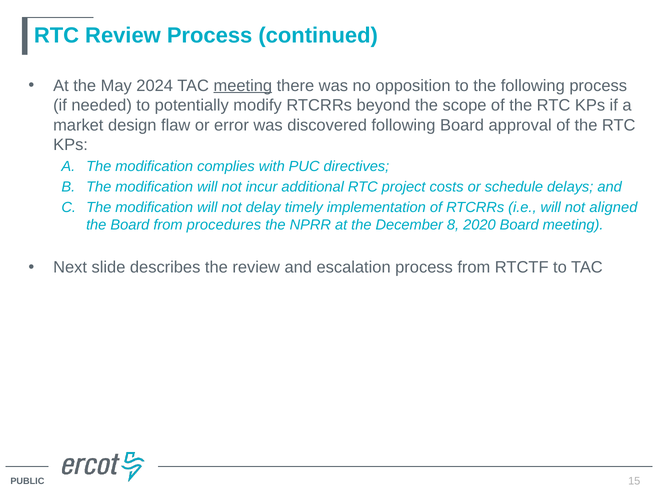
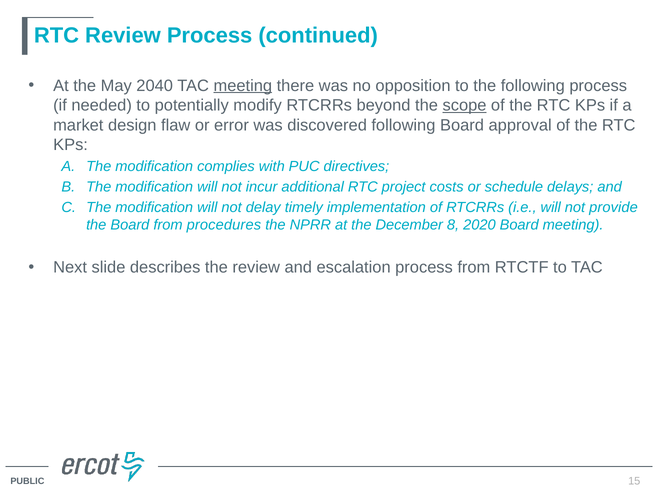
2024: 2024 -> 2040 (155, 86)
scope underline: none -> present (465, 105)
aligned: aligned -> provide (613, 207)
